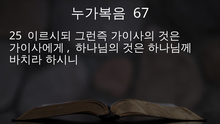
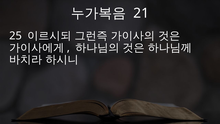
67: 67 -> 21 (141, 13)
